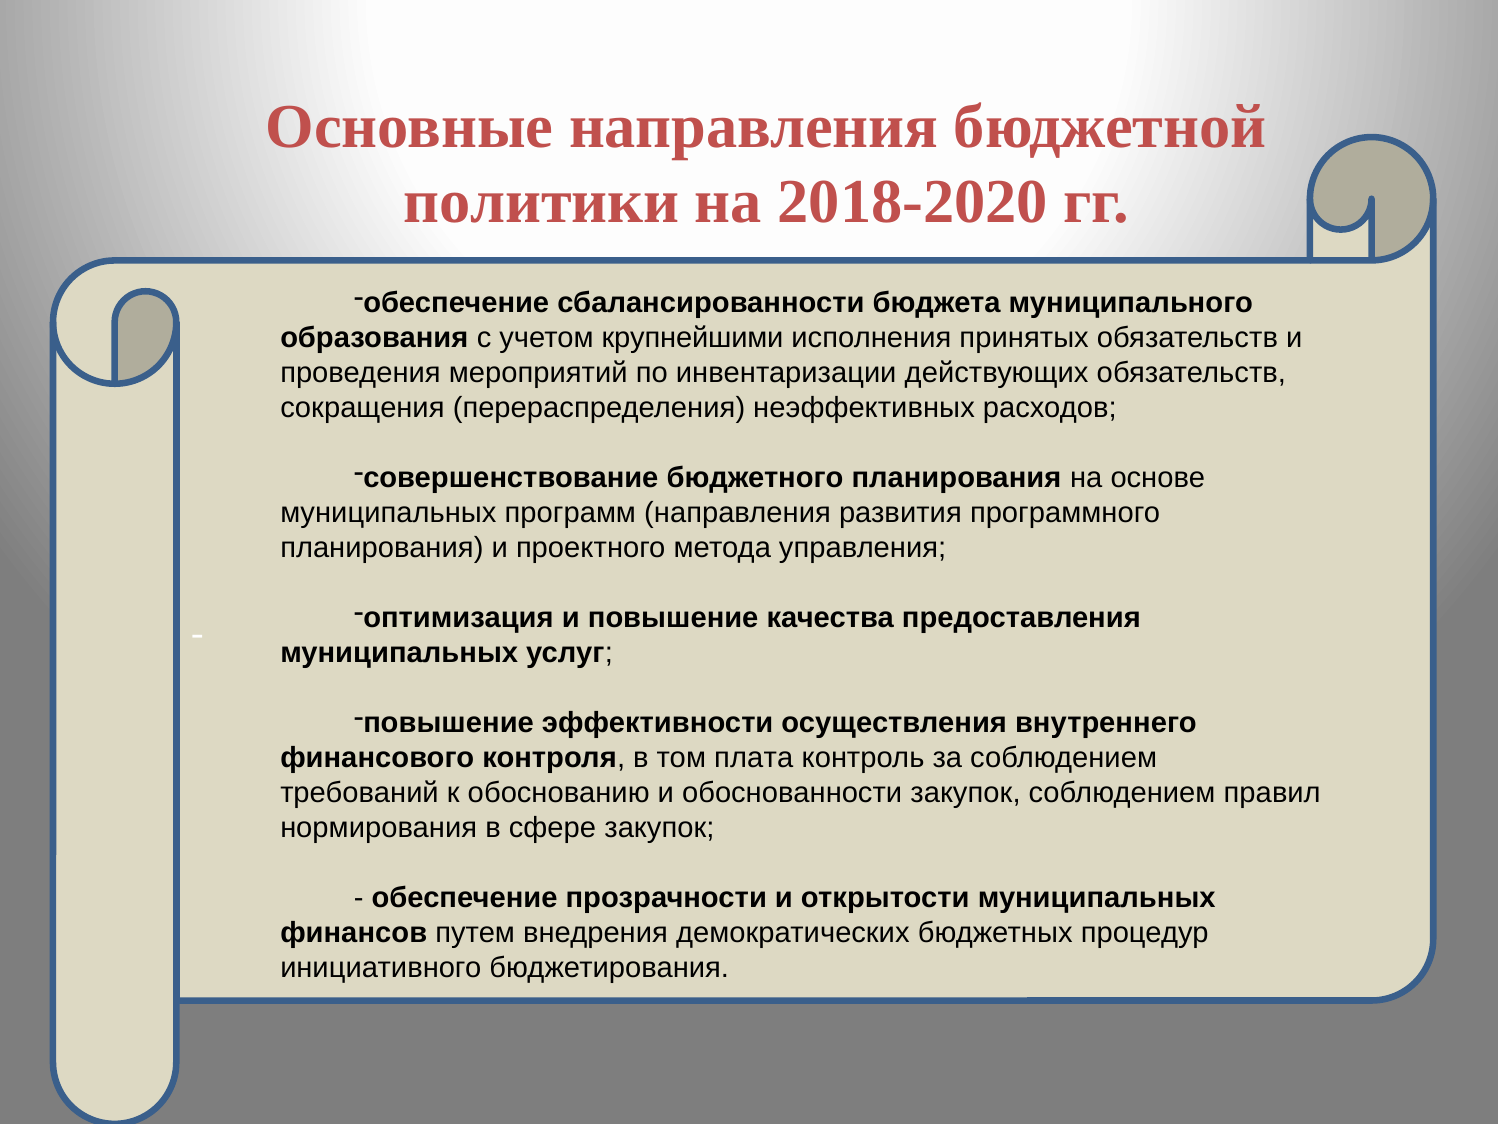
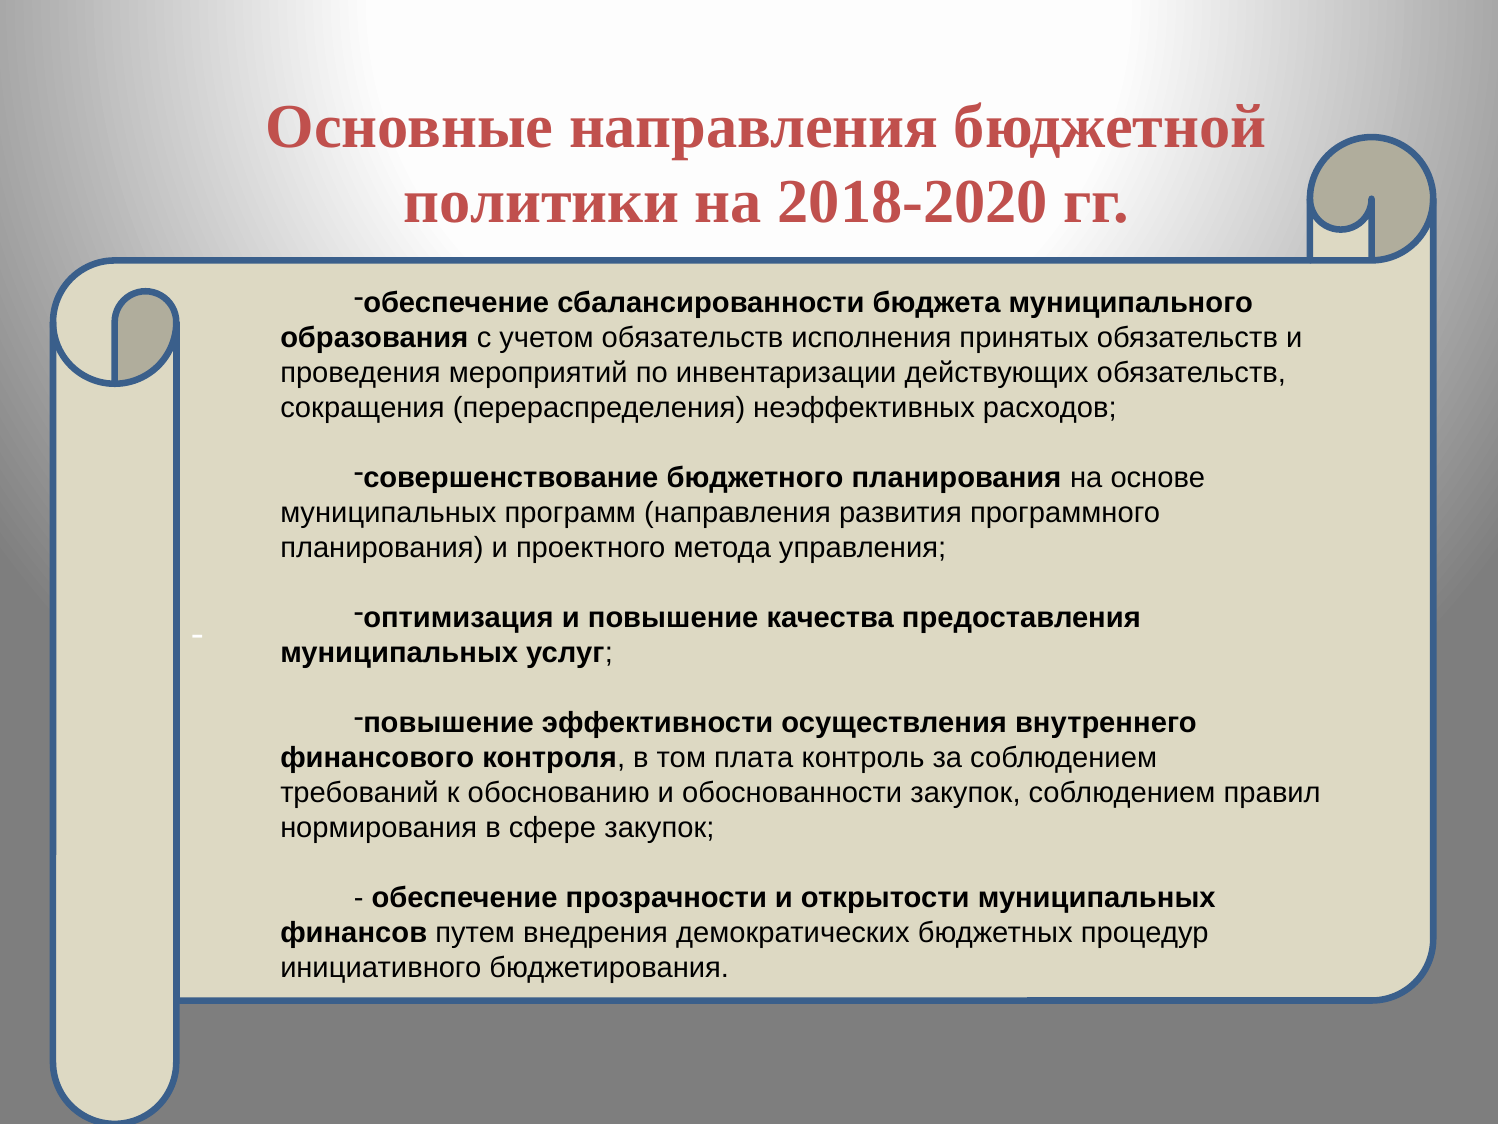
учетом крупнейшими: крупнейшими -> обязательств (693, 338)
